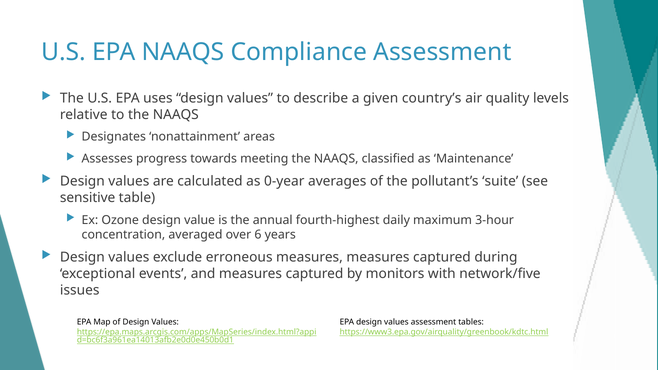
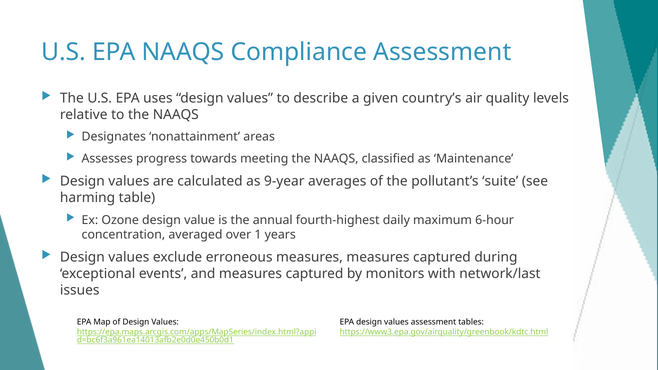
0-year: 0-year -> 9-year (284, 181)
sensitive: sensitive -> harming (88, 198)
3-hour: 3-hour -> 6-hour (495, 220)
6: 6 -> 1 (258, 235)
network/five: network/five -> network/last (500, 274)
